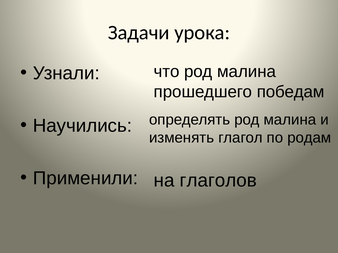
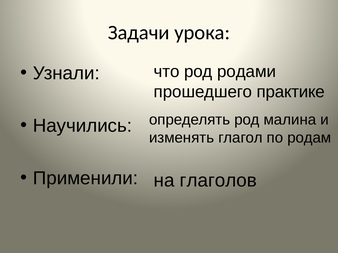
что род малина: малина -> родами (247, 72)
победам: победам -> практике (291, 92)
